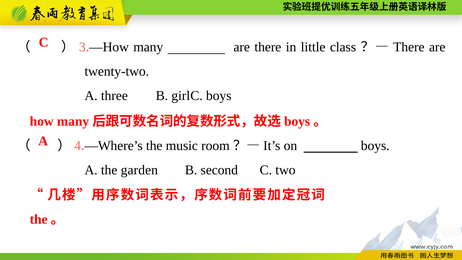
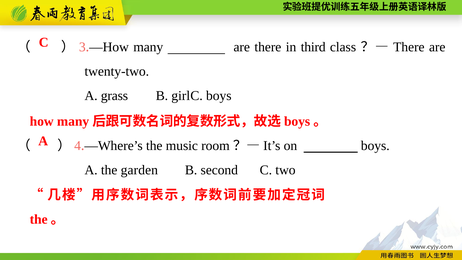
little: little -> third (313, 47)
three: three -> grass (114, 96)
